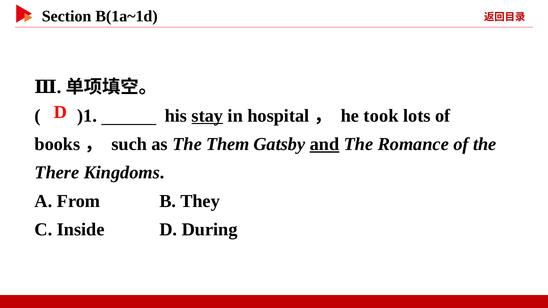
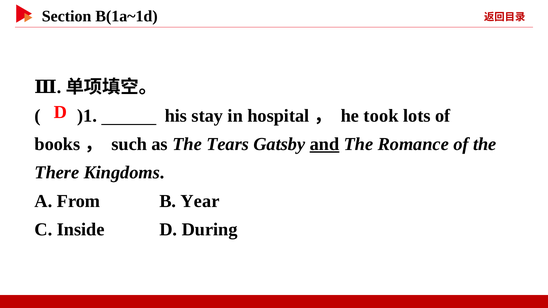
stay underline: present -> none (207, 116)
Them: Them -> Tears (228, 144)
They: They -> Year (200, 201)
